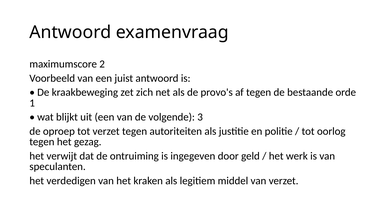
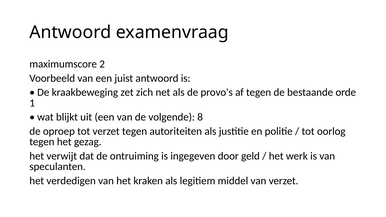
3: 3 -> 8 (200, 117)
